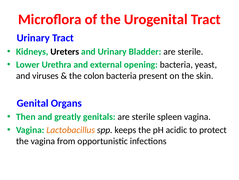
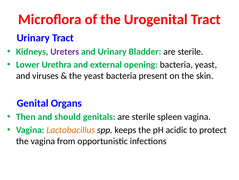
Ureters colour: black -> purple (65, 51)
the colon: colon -> yeast (94, 76)
greatly: greatly -> should (68, 116)
